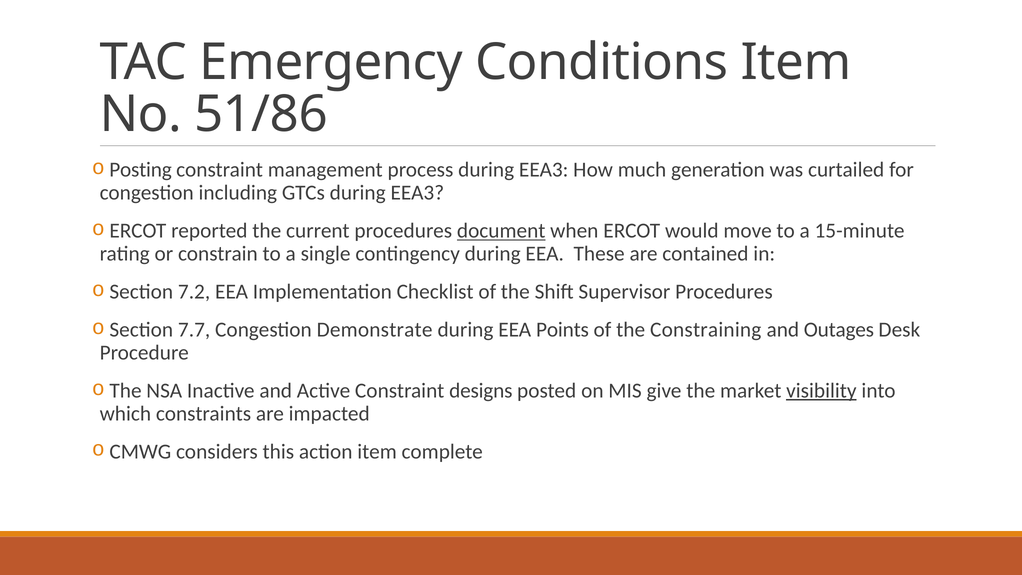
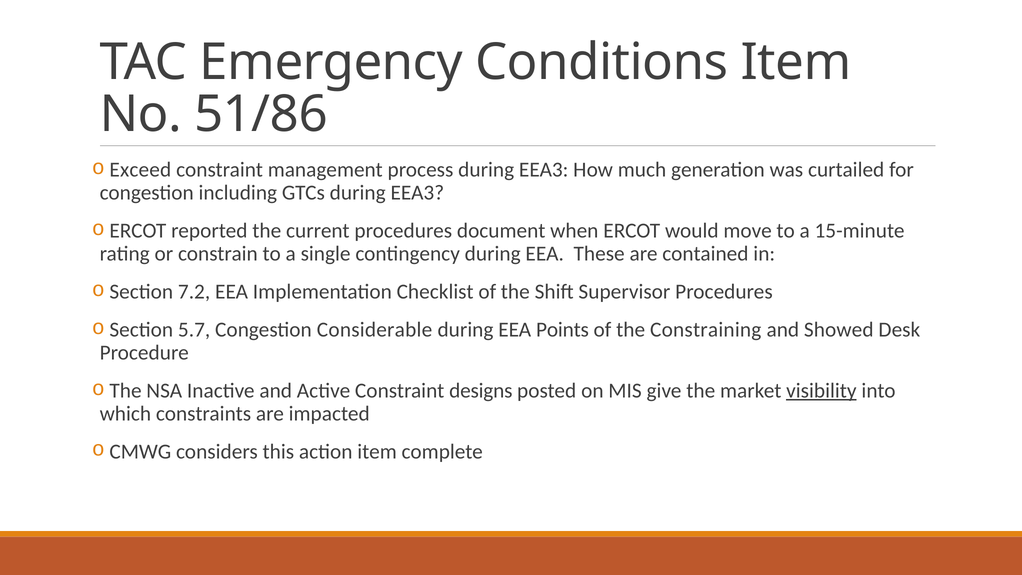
Posting: Posting -> Exceed (140, 170)
document underline: present -> none (501, 231)
7.7: 7.7 -> 5.7 (194, 330)
Demonstrate: Demonstrate -> Considerable (375, 330)
Outages: Outages -> Showed (839, 330)
